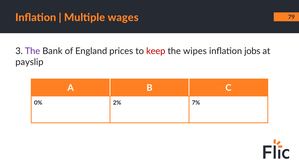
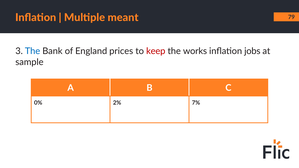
wages: wages -> meant (123, 17)
The colour: purple -> blue (32, 51)
wipes: wipes -> works (195, 51)
payslip: payslip -> sample (29, 62)
